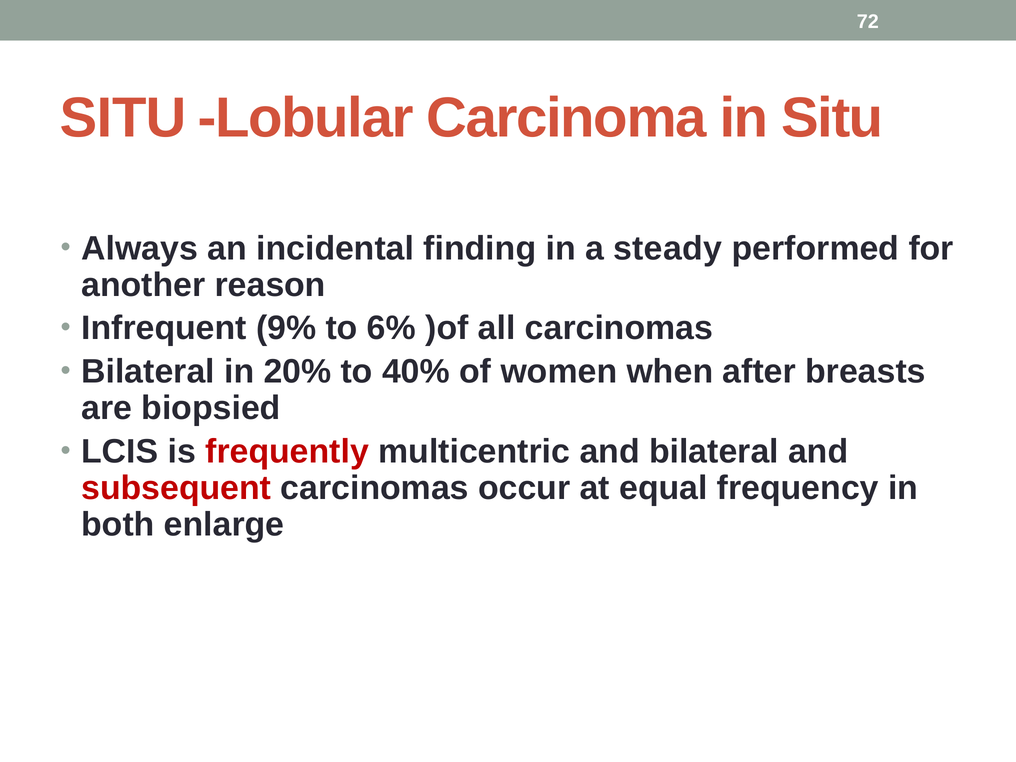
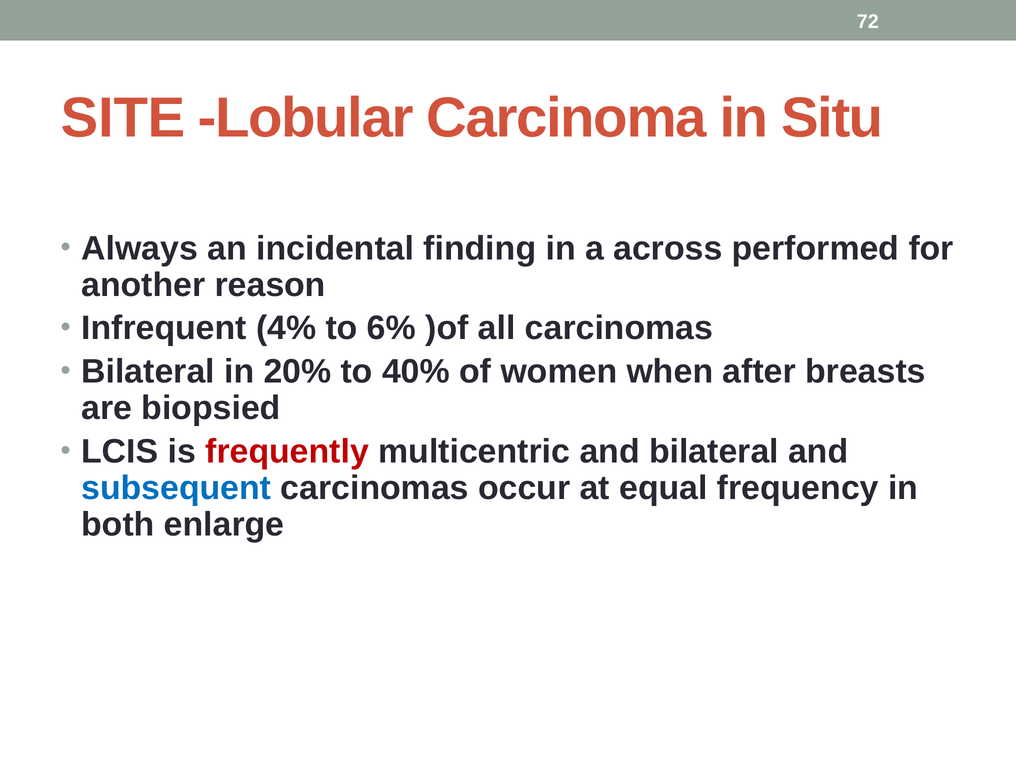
SITU: SITU -> SITE (123, 118)
steady: steady -> across (668, 248)
9%: 9% -> 4% (286, 328)
subsequent colour: red -> blue (176, 488)
